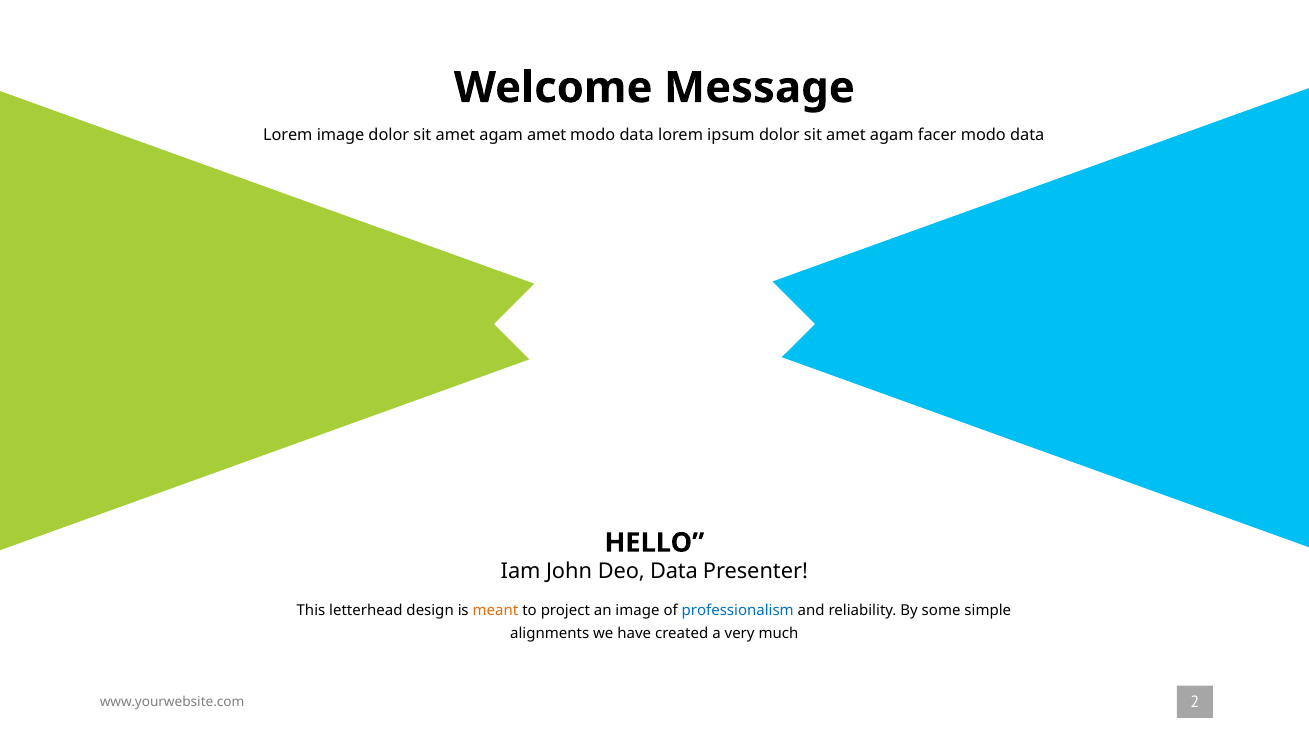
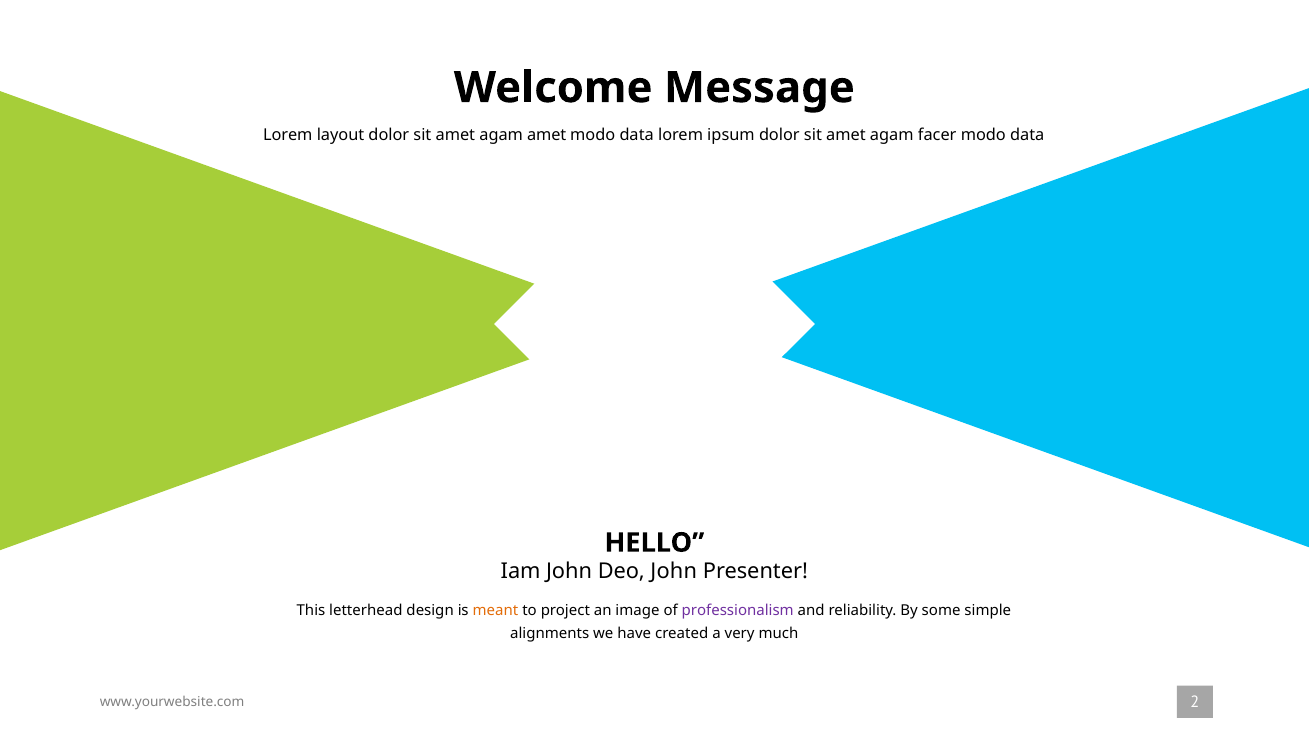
Lorem image: image -> layout (341, 135)
Deo Data: Data -> John (674, 571)
professionalism colour: blue -> purple (738, 611)
